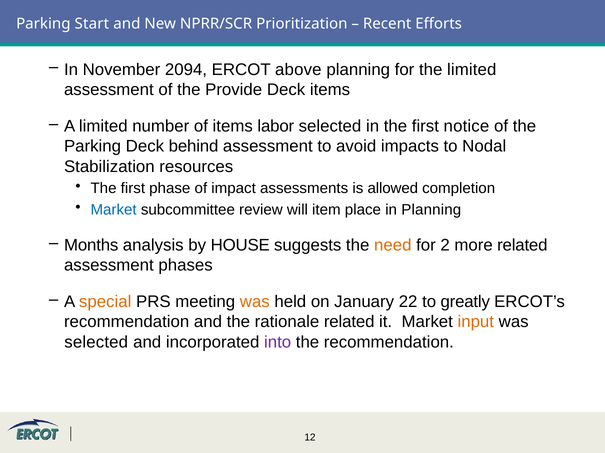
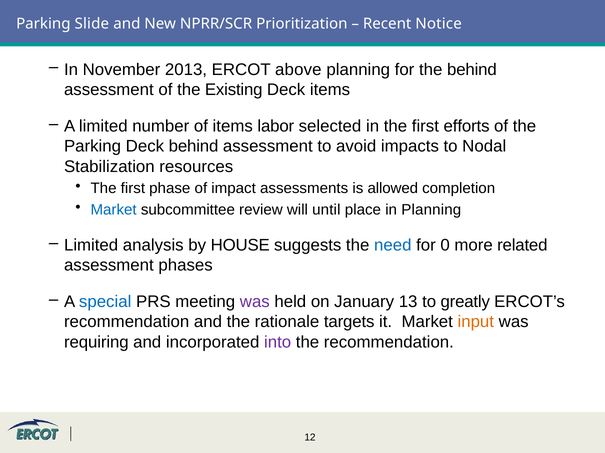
Start: Start -> Slide (92, 24)
Efforts: Efforts -> Notice (439, 24)
2094: 2094 -> 2013 (186, 70)
the limited: limited -> behind (472, 70)
Provide: Provide -> Existing (234, 90)
notice: notice -> efforts (467, 126)
item: item -> until (326, 210)
Months: Months -> Limited (91, 246)
need colour: orange -> blue (393, 246)
2: 2 -> 0 (445, 246)
special colour: orange -> blue (105, 302)
was colour: orange -> purple (255, 302)
22: 22 -> 13 (408, 302)
rationale related: related -> targets (349, 322)
selected: selected -> requiring (96, 343)
